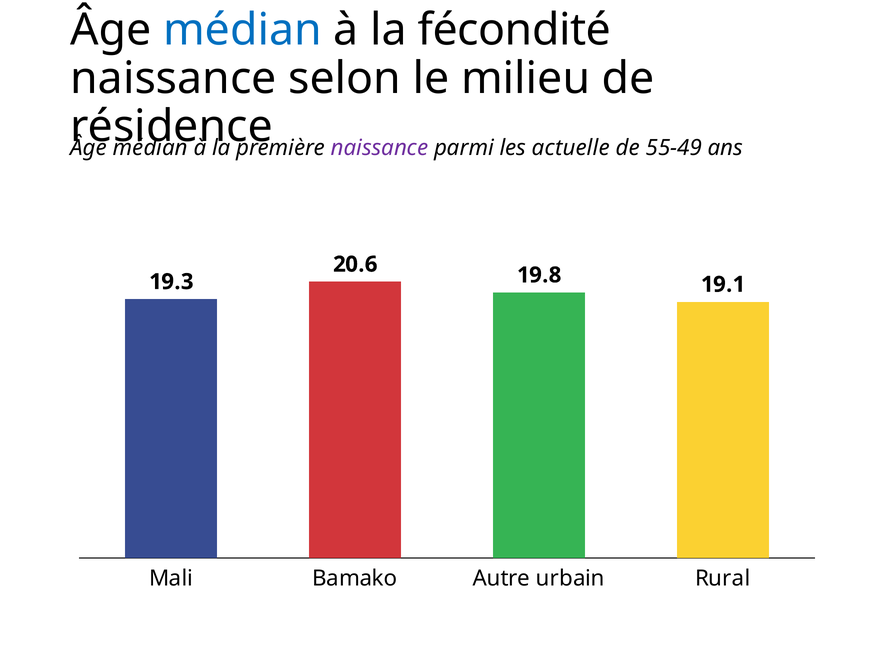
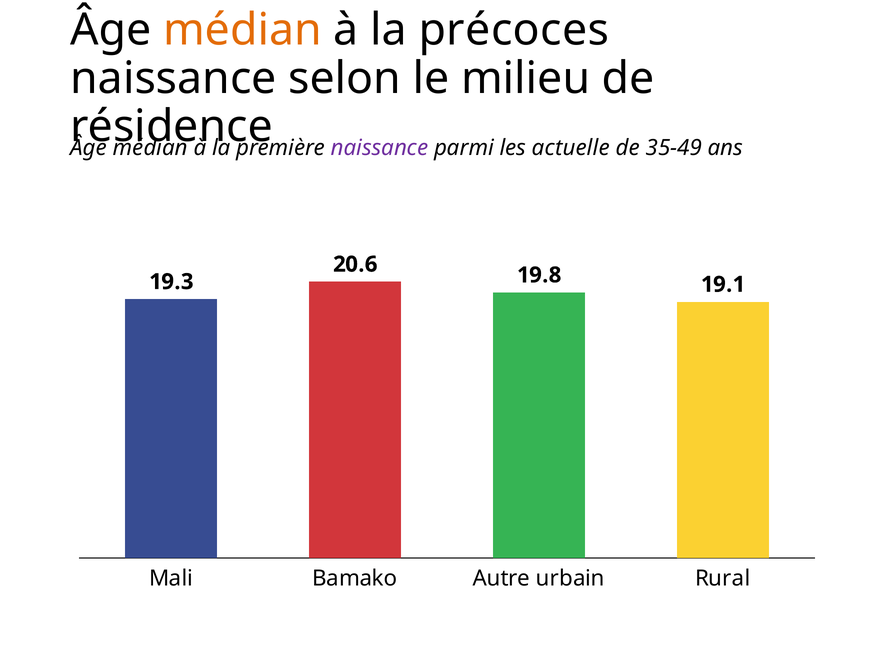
médian colour: blue -> orange (243, 30)
fécondité: fécondité -> précoces (514, 30)
55-49: 55-49 -> 35-49 (674, 148)
